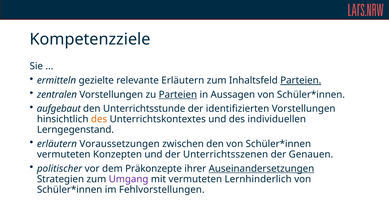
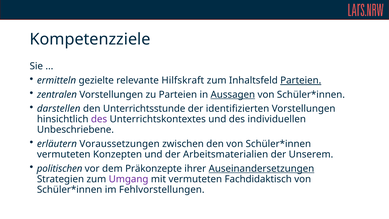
relevante Erläutern: Erläutern -> Hilfskraft (183, 80)
Parteien underline: present -> none (178, 95)
Aussagen underline: none -> present (233, 95)
aufgebaut: aufgebaut -> darstellen (59, 109)
des colour: orange -> purple (99, 119)
Lerngegenstand: Lerngegenstand -> Unbeschriebene (75, 130)
Unterrichtsszenen: Unterrichtsszenen -> Arbeitsmaterialien (226, 154)
Genauen: Genauen -> Unserem (311, 154)
politischer: politischer -> politischen (60, 168)
Lernhinderlich: Lernhinderlich -> Fachdidaktisch (258, 179)
